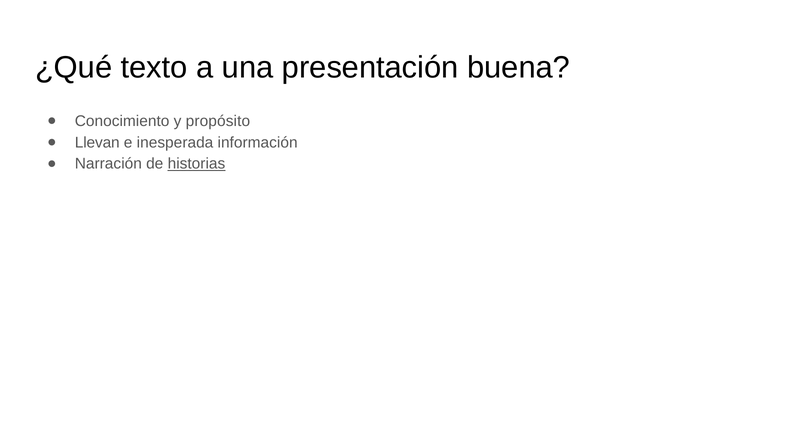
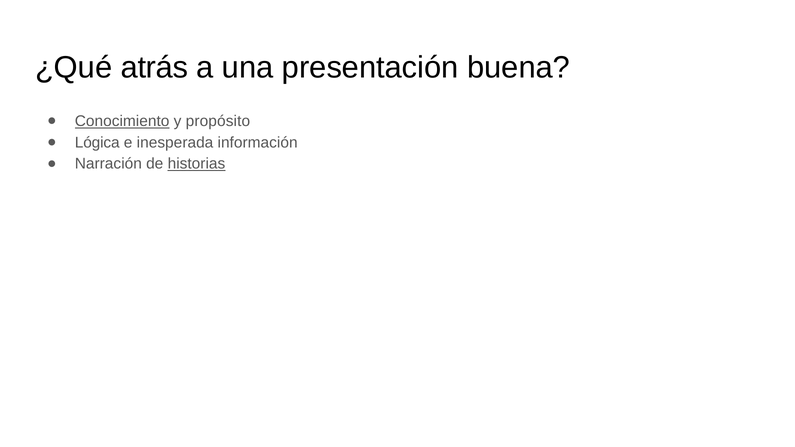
texto: texto -> atrás (154, 67)
Conocimiento underline: none -> present (122, 121)
Llevan: Llevan -> Lógica (97, 143)
